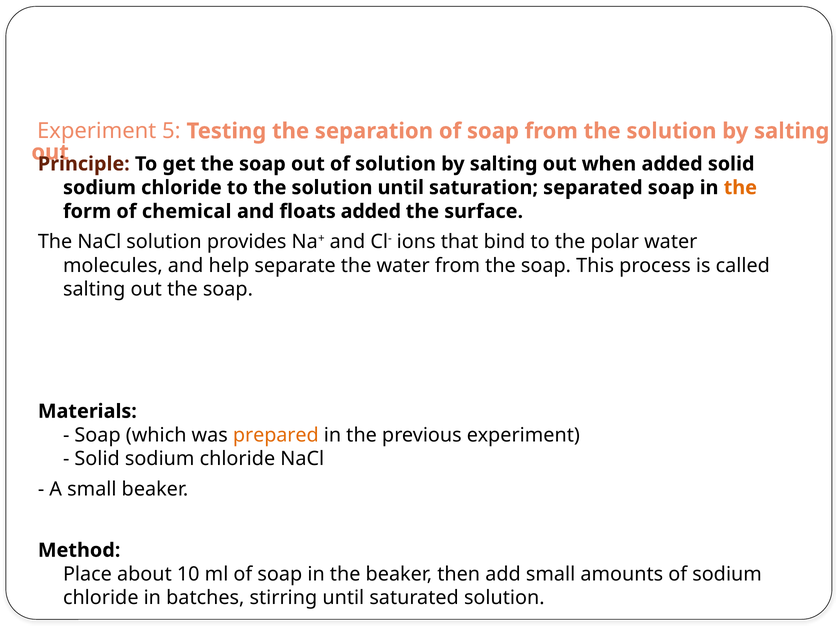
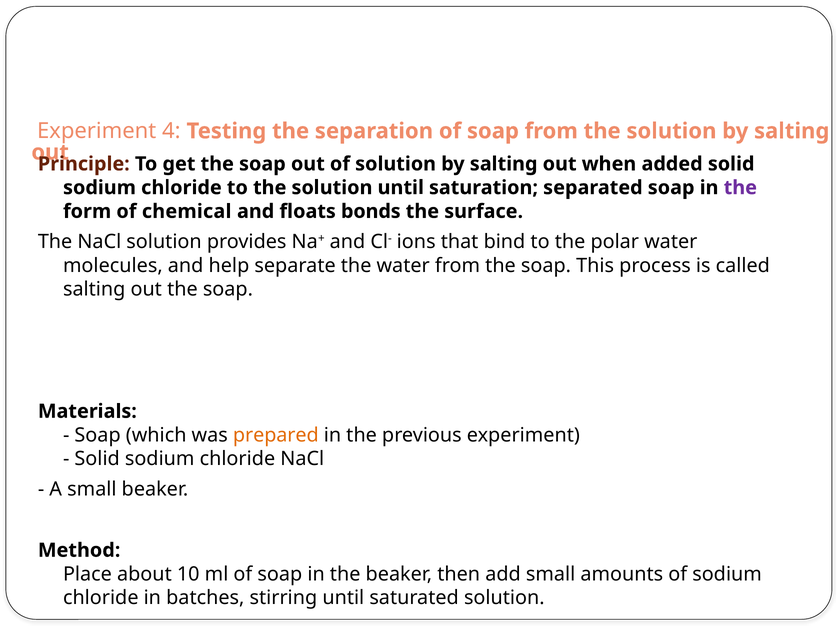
5: 5 -> 4 (171, 131)
the colour: orange -> purple (740, 188)
floats added: added -> bonds (371, 212)
